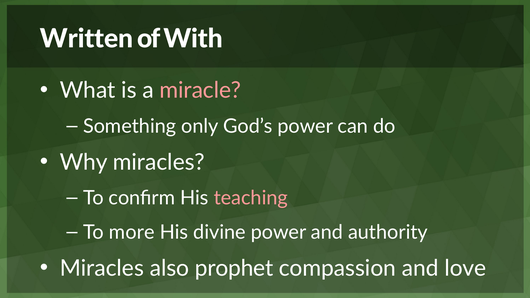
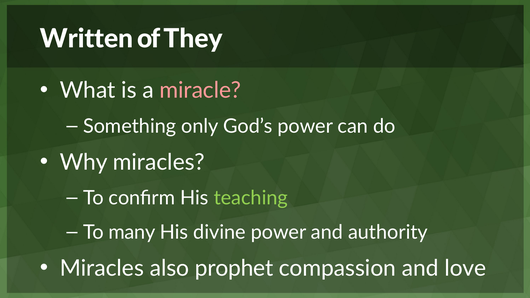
With: With -> They (193, 39)
teaching colour: pink -> light green (251, 198)
more: more -> many (132, 232)
